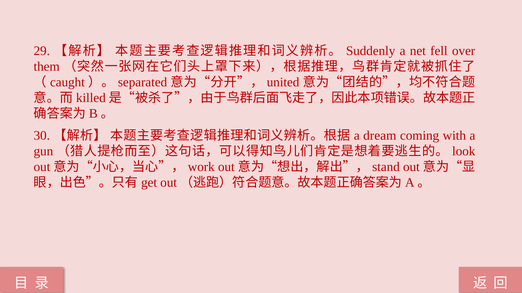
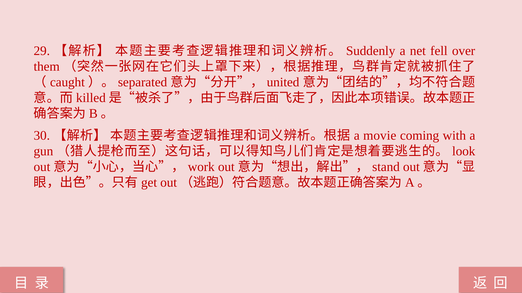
dream: dream -> movie (380, 136)
